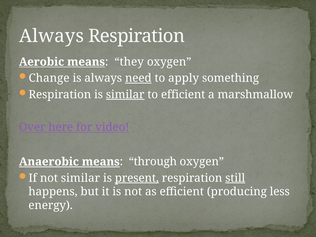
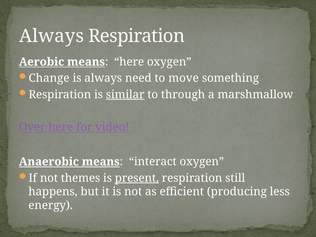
means they: they -> here (129, 62)
need underline: present -> none (138, 78)
apply: apply -> move (184, 78)
to efficient: efficient -> through (183, 95)
through: through -> interact (153, 162)
not similar: similar -> themes (81, 178)
still underline: present -> none (235, 178)
